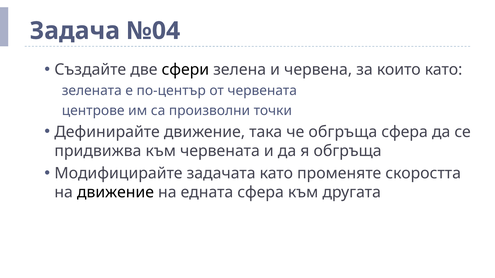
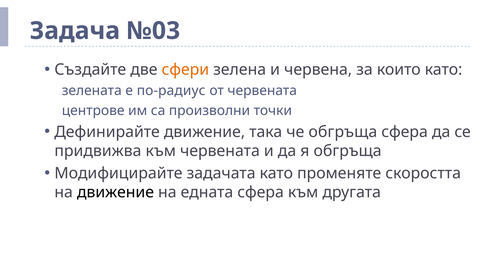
№04: №04 -> №03 (153, 31)
сфери colour: black -> orange (185, 70)
по-център: по-център -> по-радиус (171, 91)
